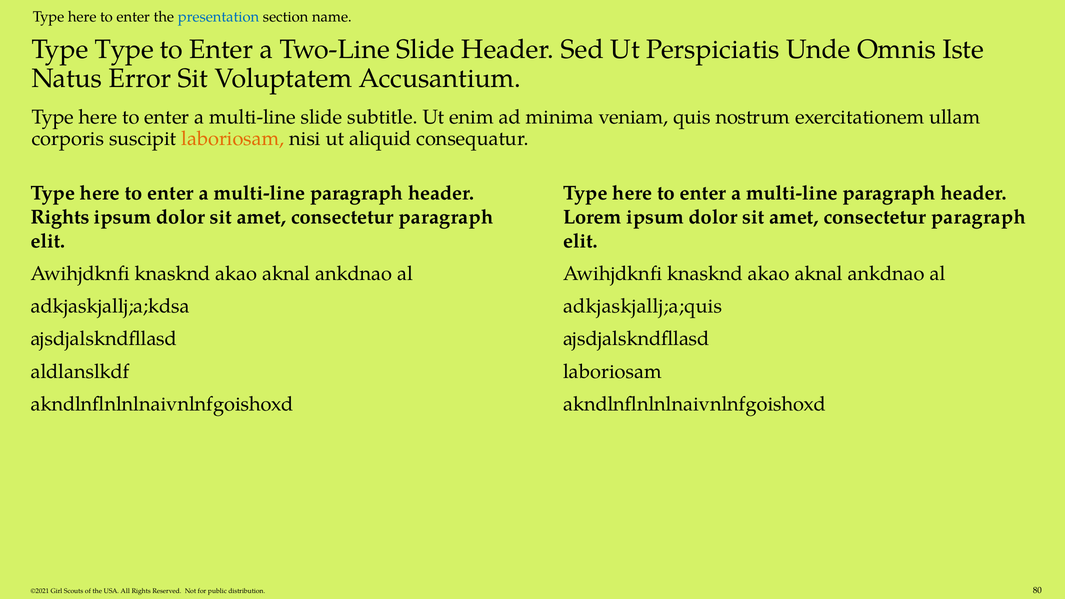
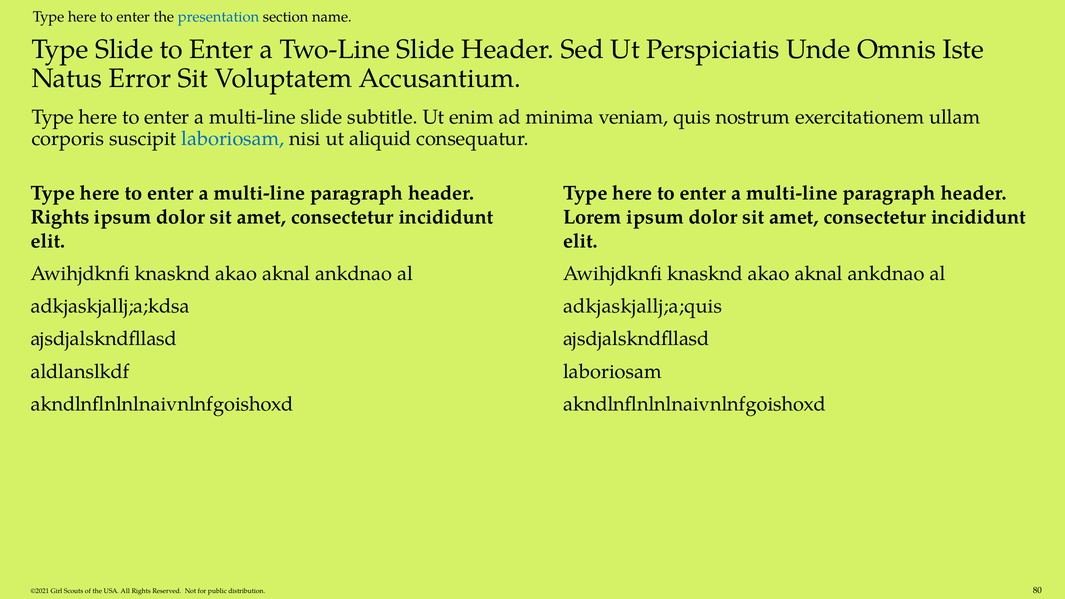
Type Type: Type -> Slide (124, 49)
laboriosam colour: orange -> blue (233, 139)
paragraph: paragraph -> incididunt (446, 217)
paragraph: paragraph -> incididunt (979, 217)
